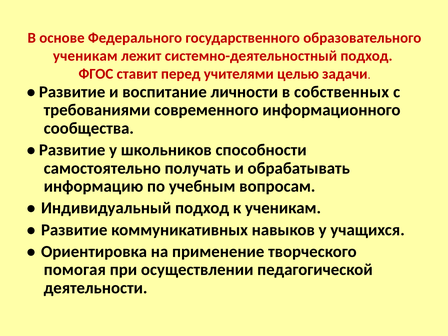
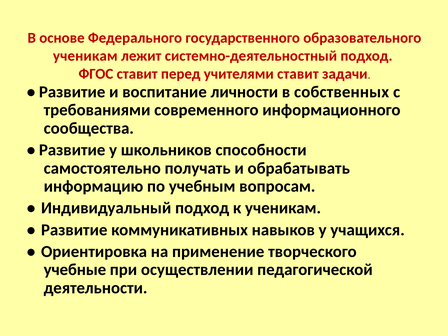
учителями целью: целью -> ставит (298, 74)
помогая: помогая -> учебные (75, 270)
